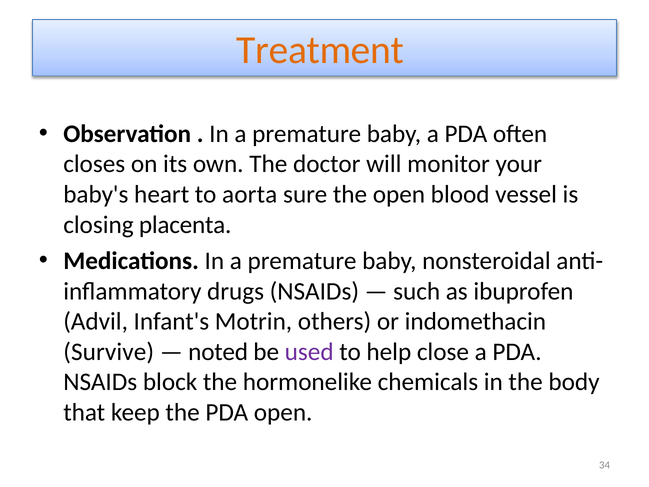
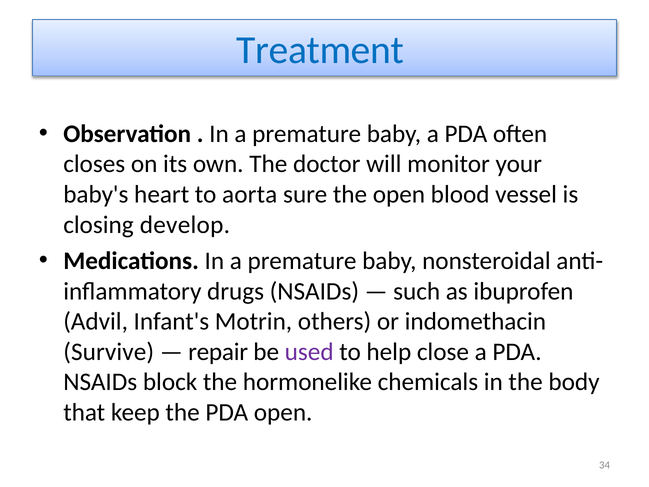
Treatment colour: orange -> blue (320, 50)
placenta: placenta -> develop (185, 225)
noted: noted -> repair (218, 352)
